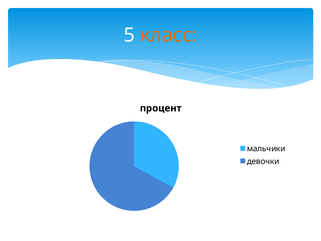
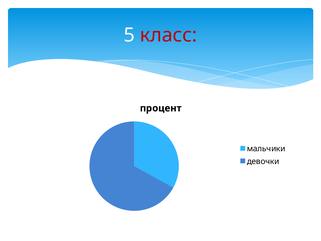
класс colour: orange -> red (169, 35)
